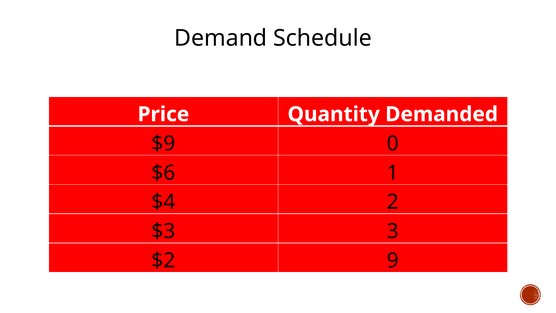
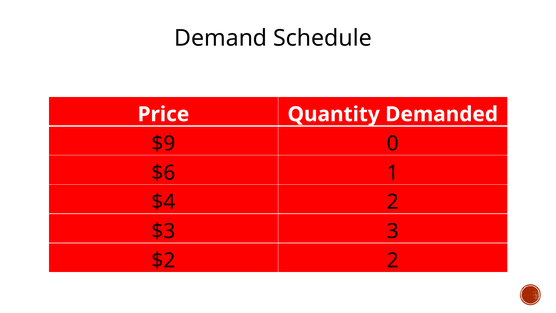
$2 9: 9 -> 2 (393, 260)
